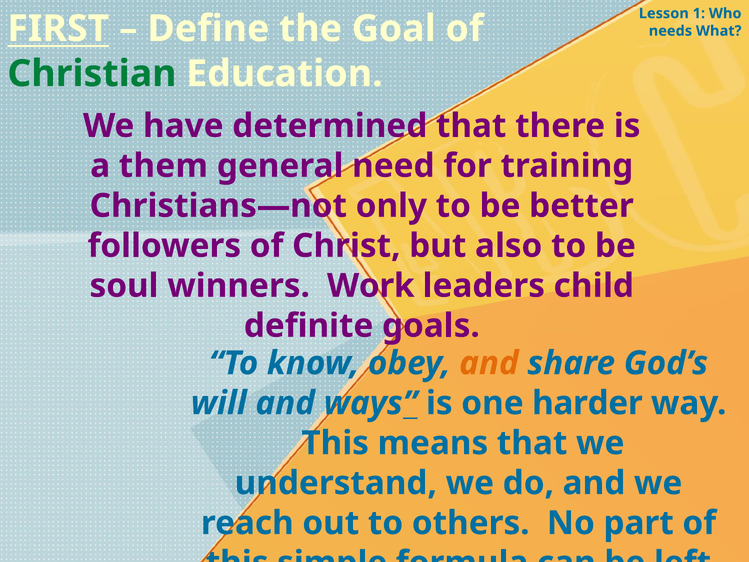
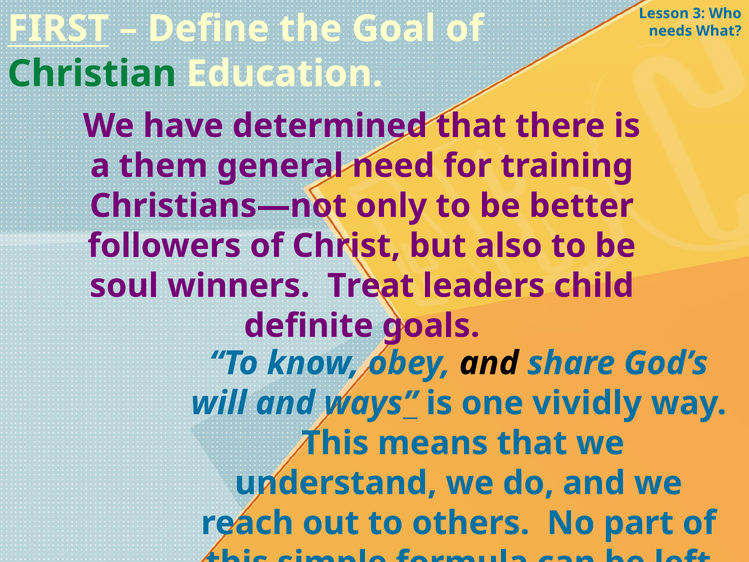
1: 1 -> 3 (699, 13)
Work: Work -> Treat (371, 286)
and colour: orange -> black (489, 363)
harder: harder -> vividly (587, 403)
